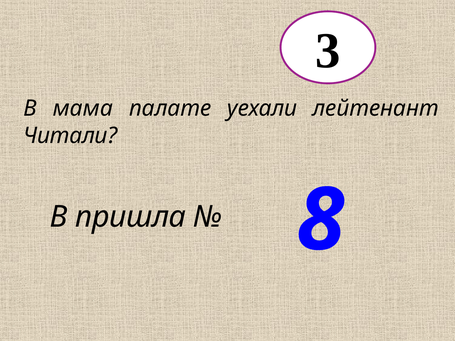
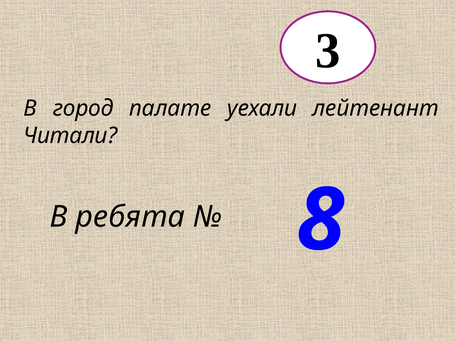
мама: мама -> город (83, 108)
пришла: пришла -> ребята (130, 217)
